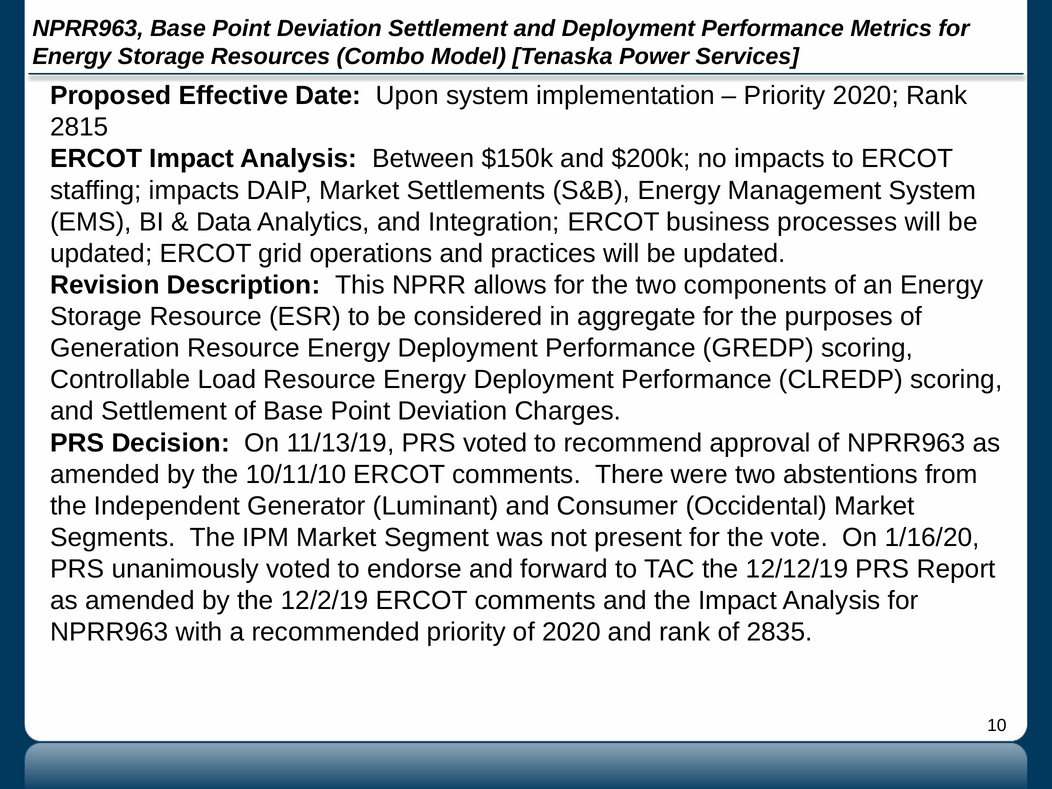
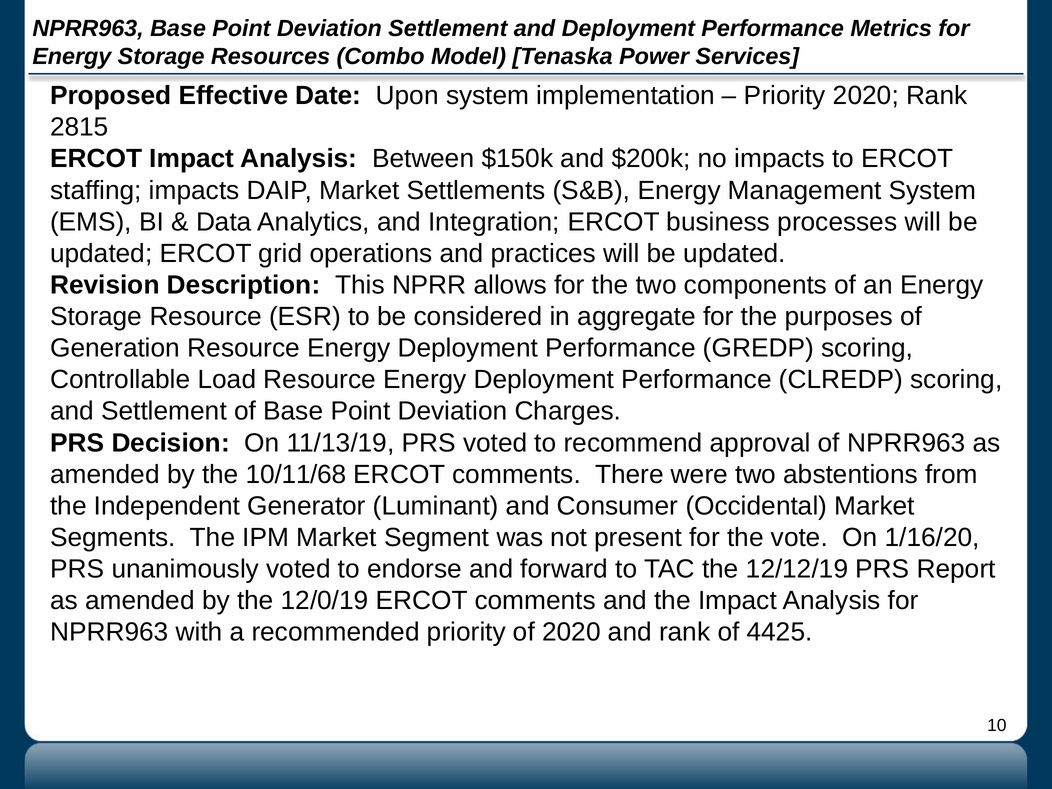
10/11/10: 10/11/10 -> 10/11/68 (296, 474)
12/2/19: 12/2/19 -> 12/0/19 (325, 601)
2835: 2835 -> 4425 (780, 632)
